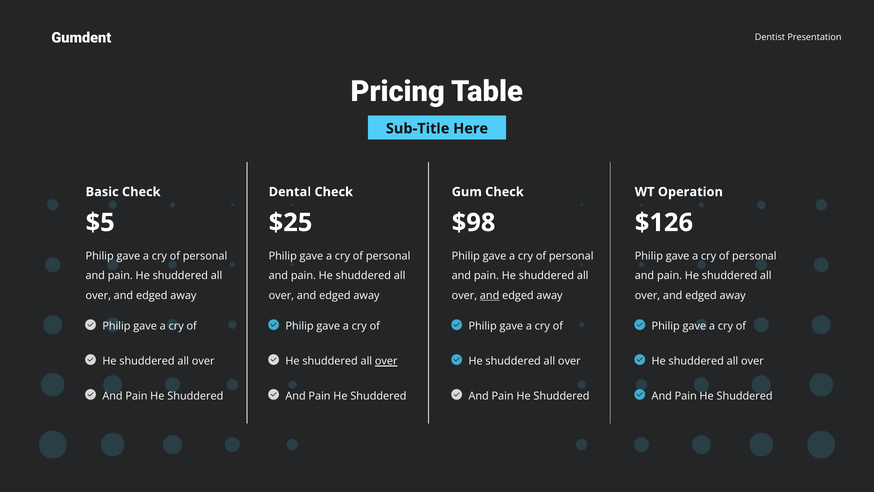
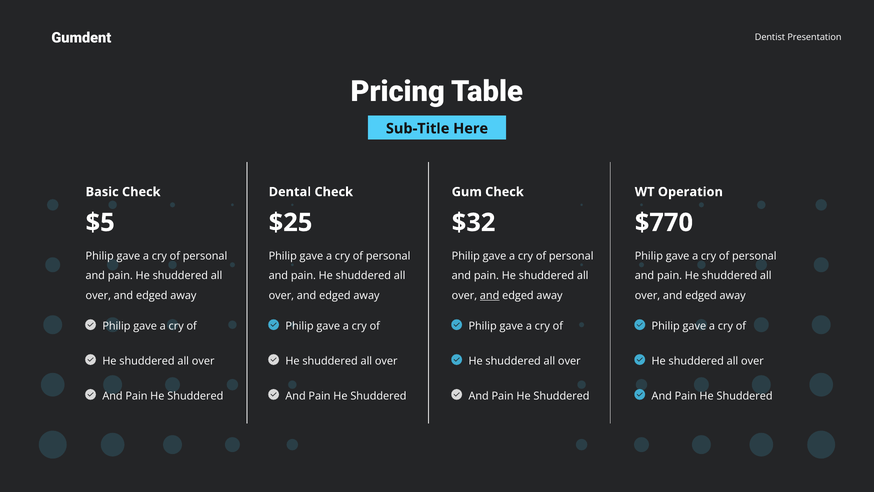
$98: $98 -> $32 (474, 222)
$126: $126 -> $770 (664, 222)
over underline: present -> none (386, 361)
